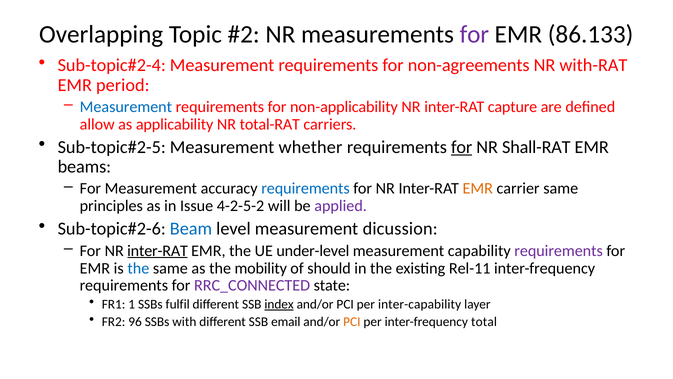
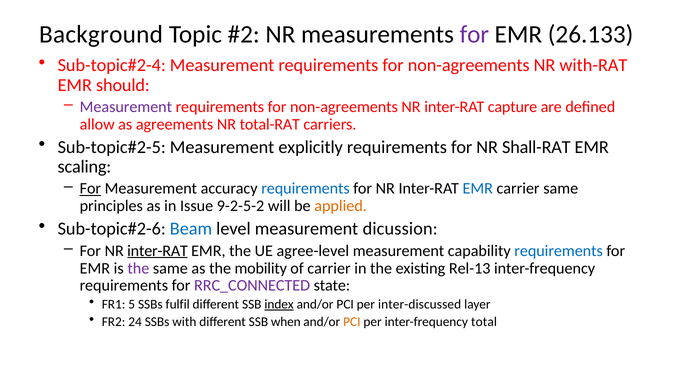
Overlapping: Overlapping -> Background (101, 35)
86.133: 86.133 -> 26.133 (591, 35)
period: period -> should (123, 85)
Measurement colour: blue -> purple (126, 107)
non-applicability: non-applicability -> non-agreements (344, 107)
applicability: applicability -> agreements (175, 124)
whether: whether -> explicitly (311, 147)
for underline: present -> none (462, 147)
beams: beams -> scaling (84, 167)
For underline: none -> present (90, 188)
EMR colour: orange -> blue (478, 188)
4-2-5-2: 4-2-5-2 -> 9-2-5-2 (241, 206)
applied colour: purple -> orange (341, 206)
under-level: under-level -> agree-level (313, 250)
requirements colour: purple -> blue (559, 250)
the colour: blue -> purple (138, 268)
of should: should -> carrier (329, 268)
Rel-11: Rel-11 -> Rel-13 (470, 268)
1: 1 -> 5 (132, 304)
inter-capability: inter-capability -> inter-discussed (420, 304)
96: 96 -> 24 (135, 321)
email: email -> when (286, 321)
